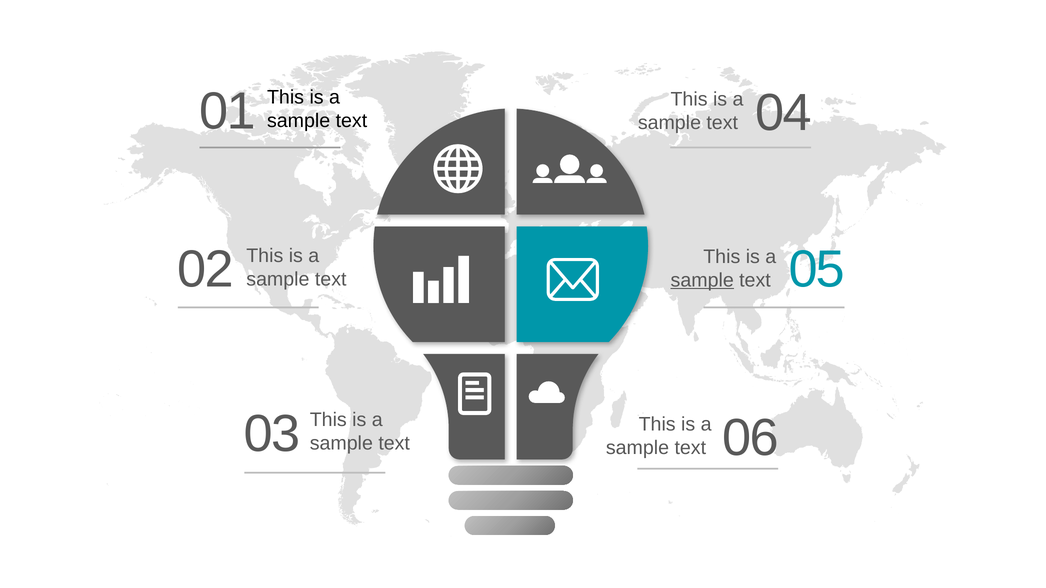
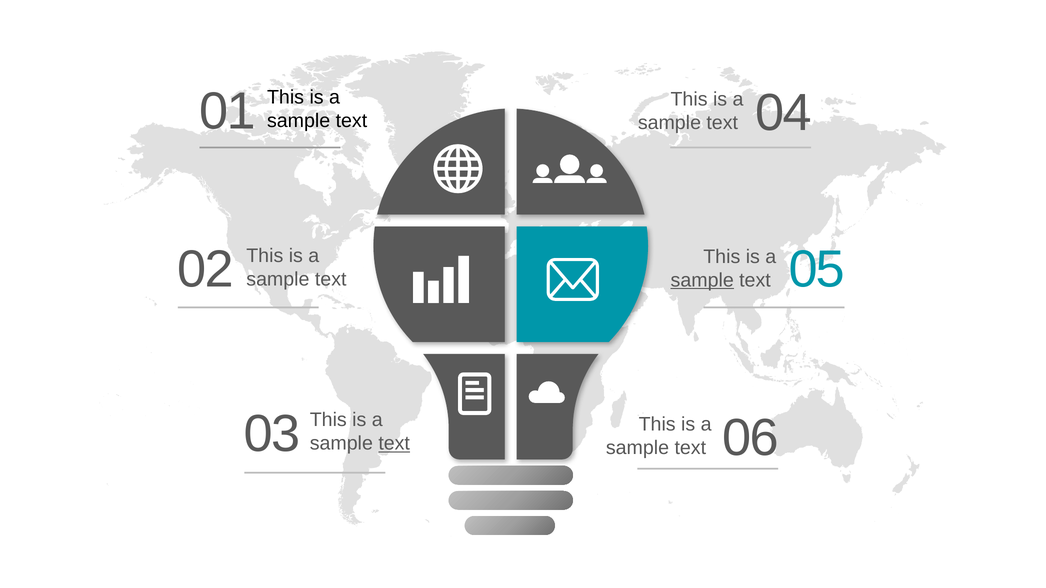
text underline: none -> present (394, 444)
